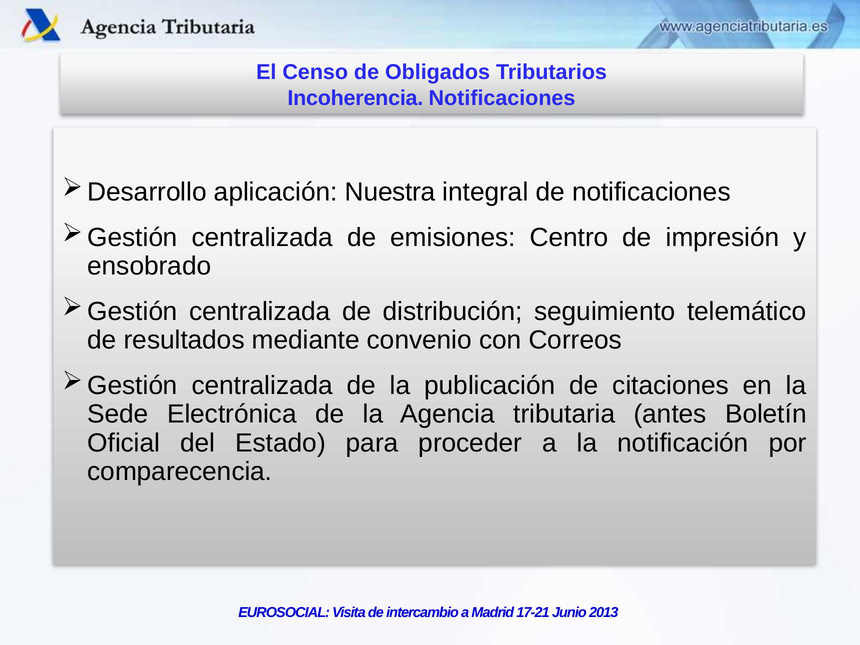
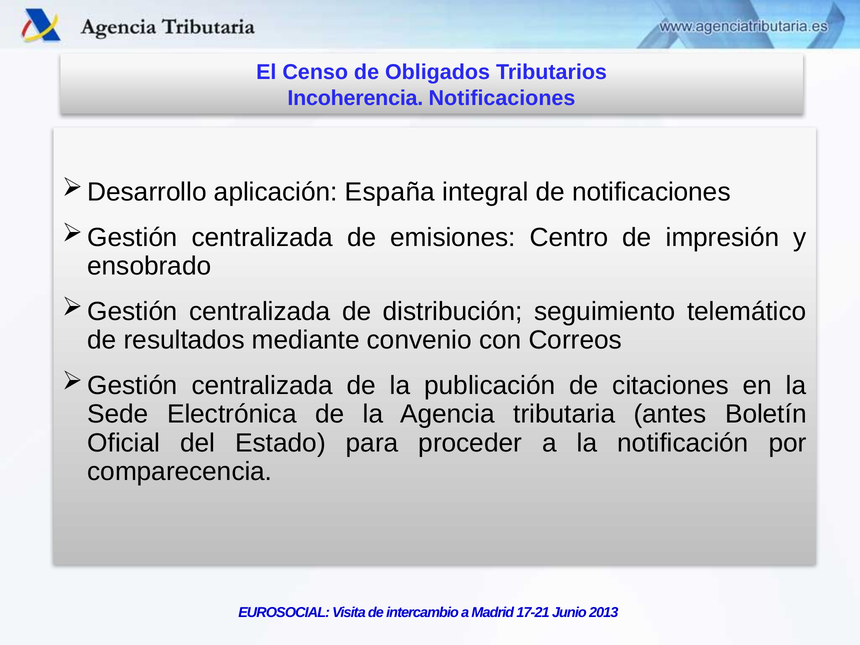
Nuestra: Nuestra -> España (390, 192)
